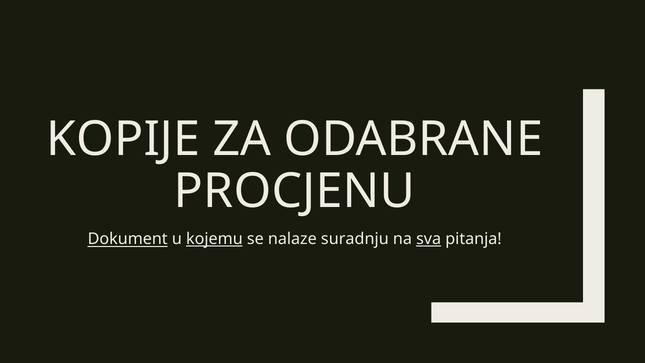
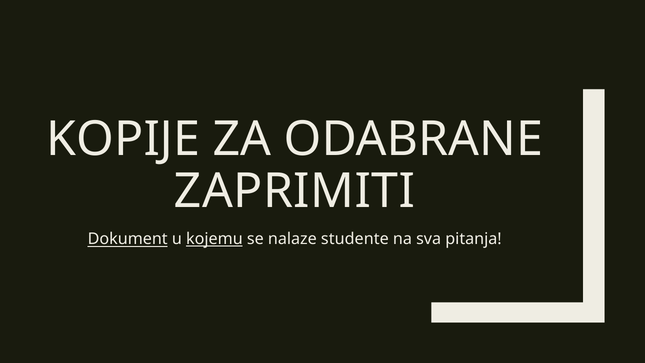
PROCJENU: PROCJENU -> ZAPRIMITI (294, 191)
suradnju: suradnju -> studente (355, 239)
sva underline: present -> none (429, 239)
